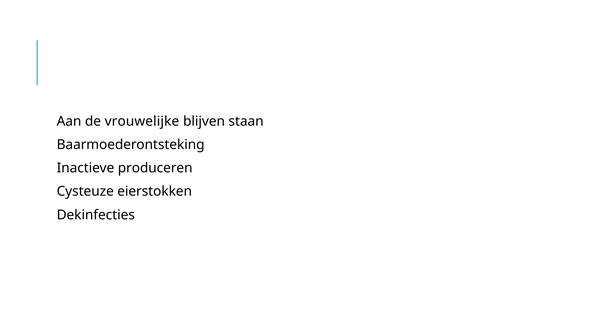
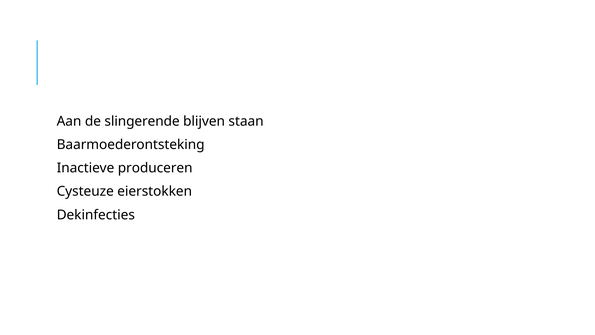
vrouwelijke: vrouwelijke -> slingerende (142, 121)
